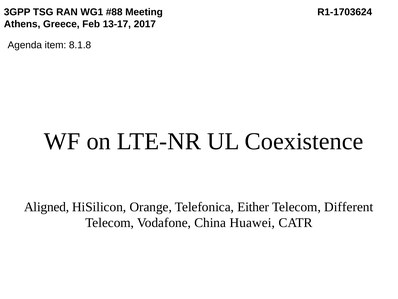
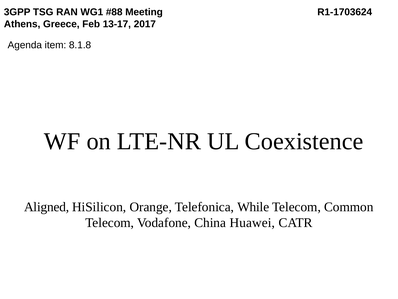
Either: Either -> While (253, 207)
Different: Different -> Common (349, 207)
